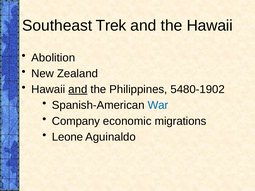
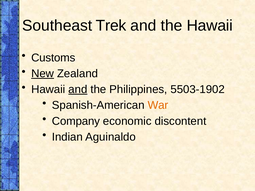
Abolition: Abolition -> Customs (53, 58)
New underline: none -> present (43, 74)
5480-1902: 5480-1902 -> 5503-1902 (198, 89)
War colour: blue -> orange (158, 105)
migrations: migrations -> discontent (180, 121)
Leone: Leone -> Indian (67, 137)
